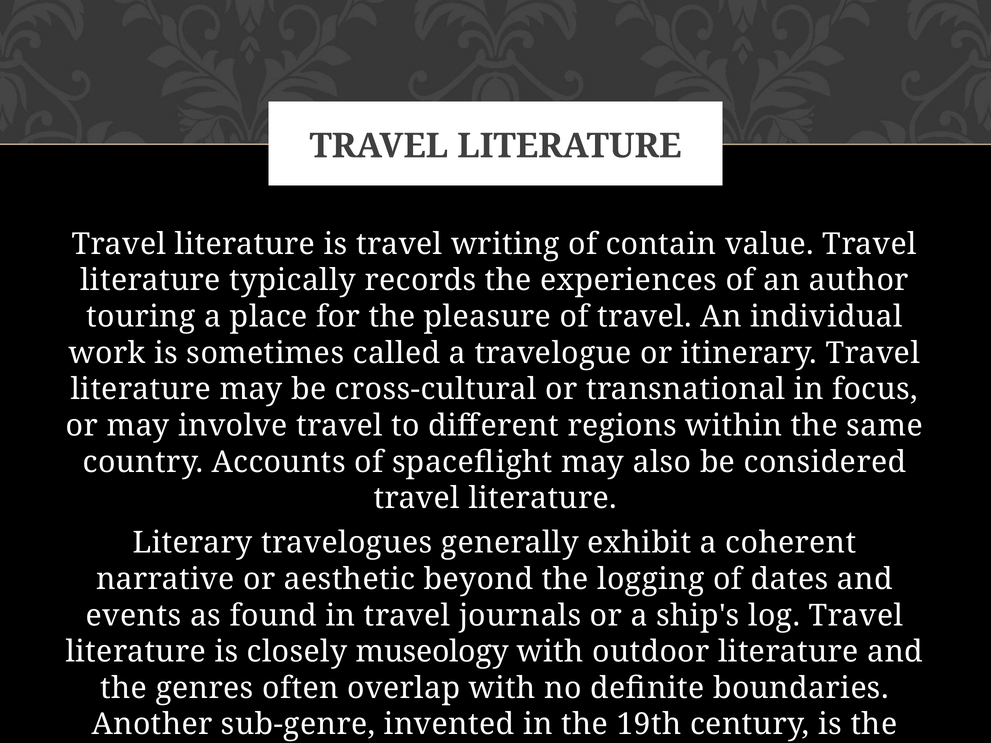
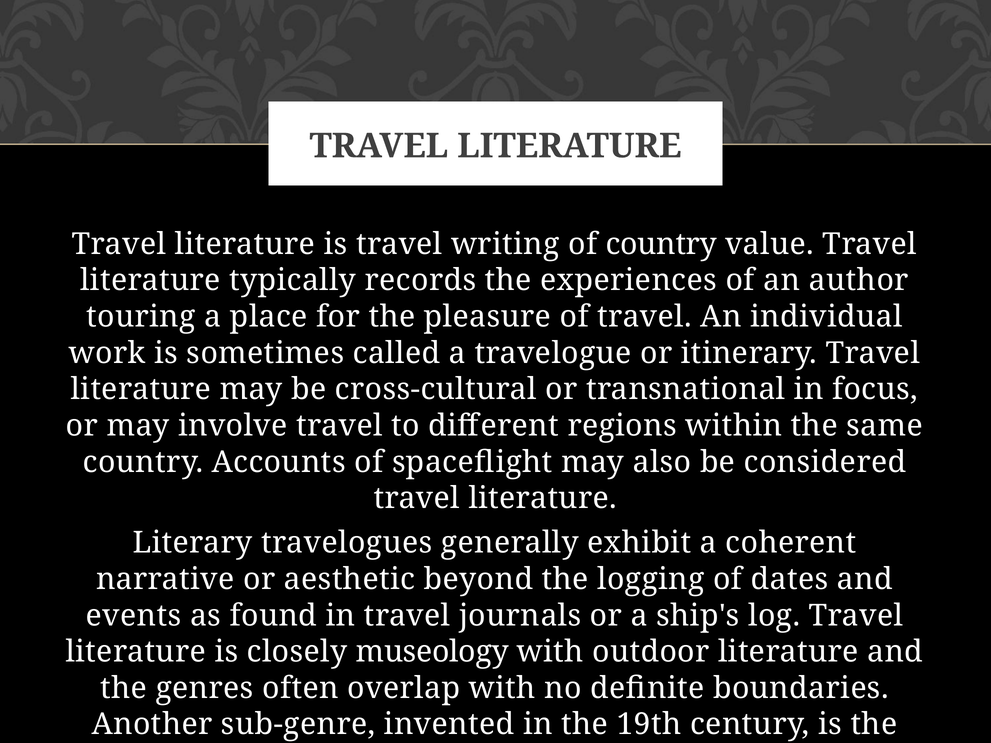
of contain: contain -> country (661, 244)
